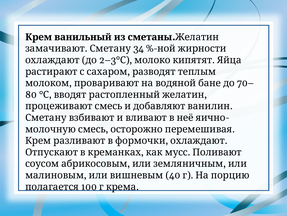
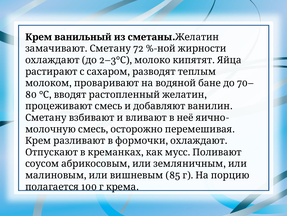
34: 34 -> 72 (138, 48)
40: 40 -> 85 (173, 175)
